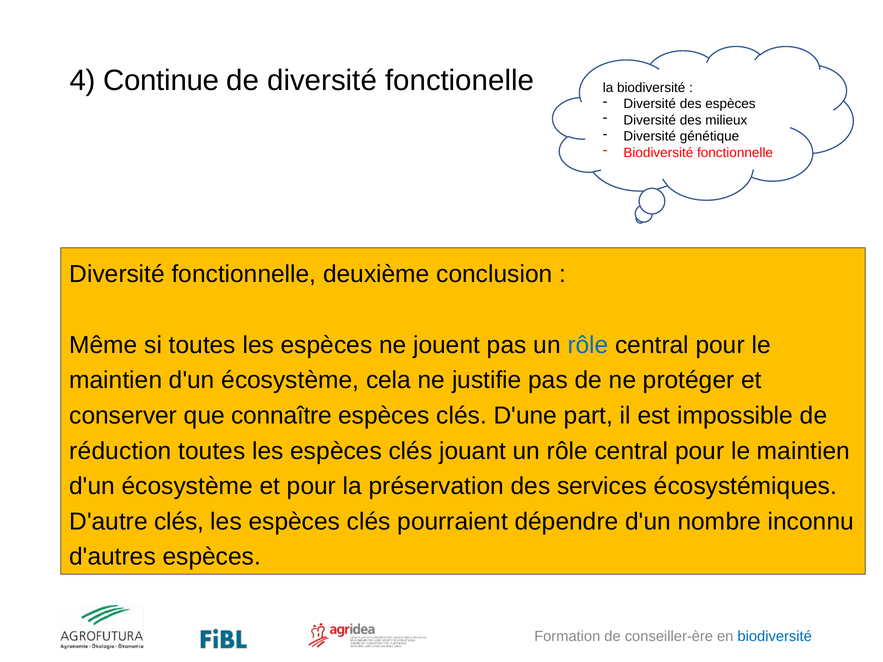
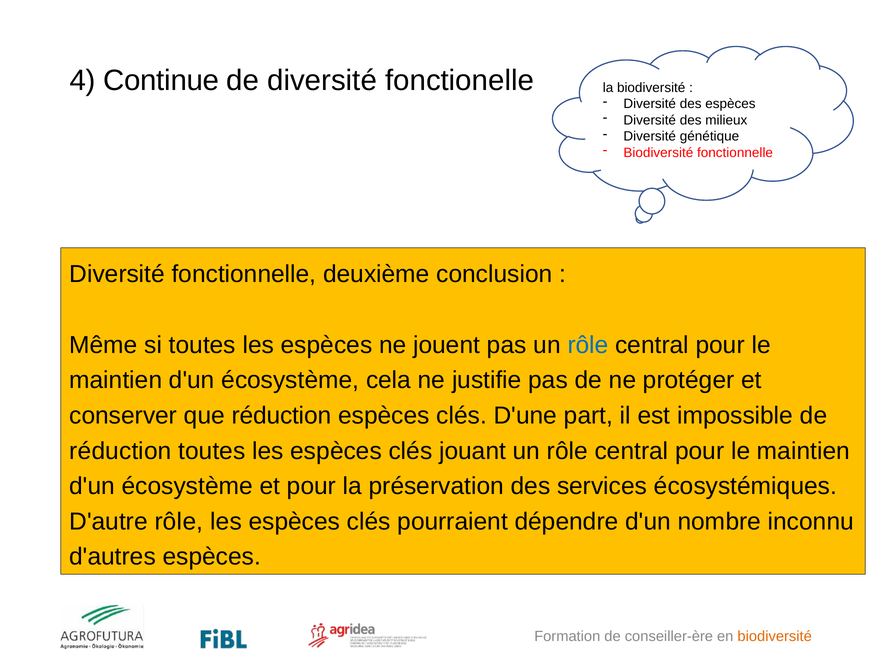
que connaître: connaître -> réduction (282, 416)
D'autre clés: clés -> rôle (179, 522)
biodiversité colour: blue -> orange (775, 637)
